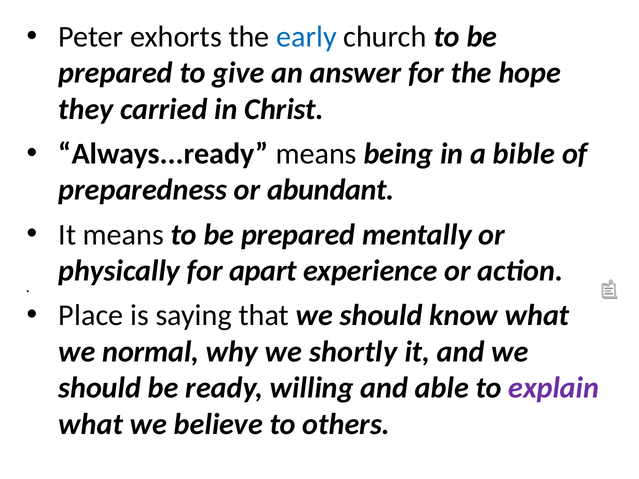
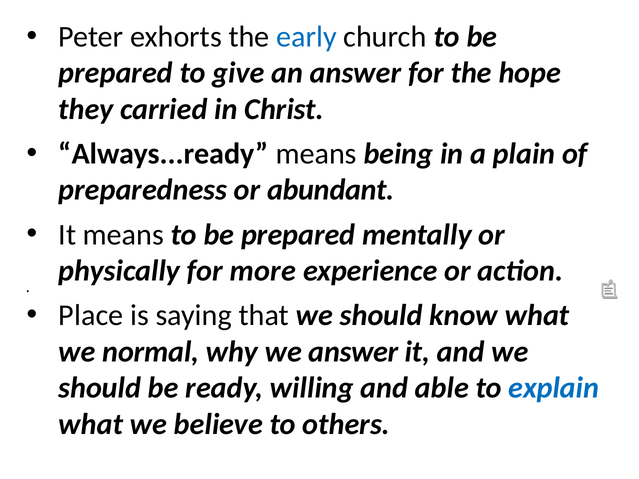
bible: bible -> plain (524, 154)
apart: apart -> more (263, 271)
we shortly: shortly -> answer (353, 352)
explain colour: purple -> blue (554, 388)
